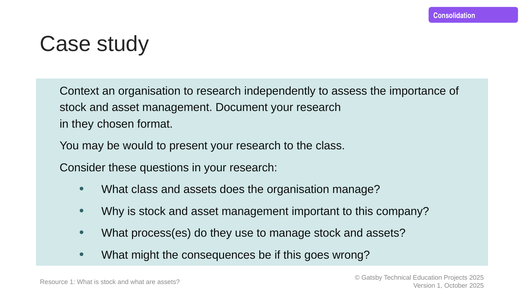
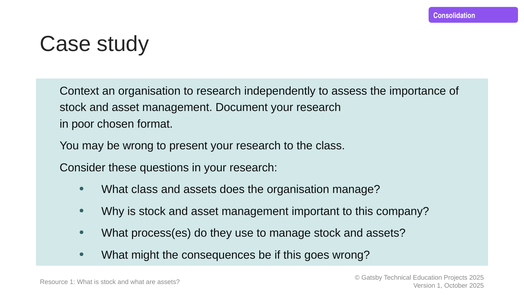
in they: they -> poor (83, 124)
be would: would -> wrong (138, 146)
